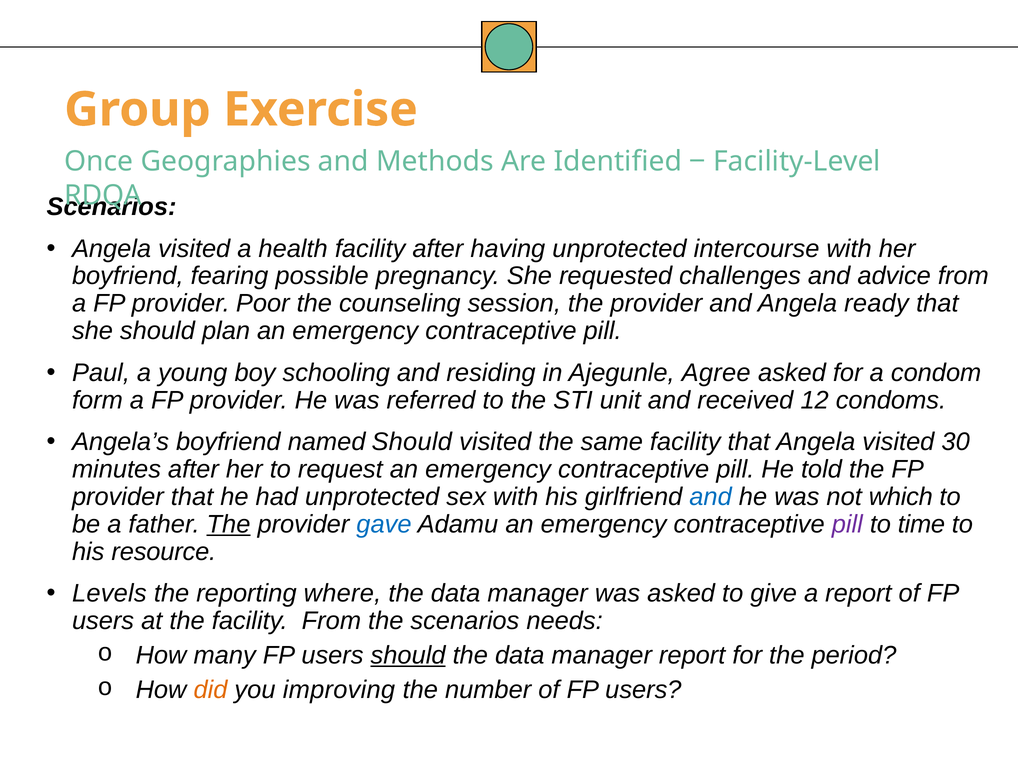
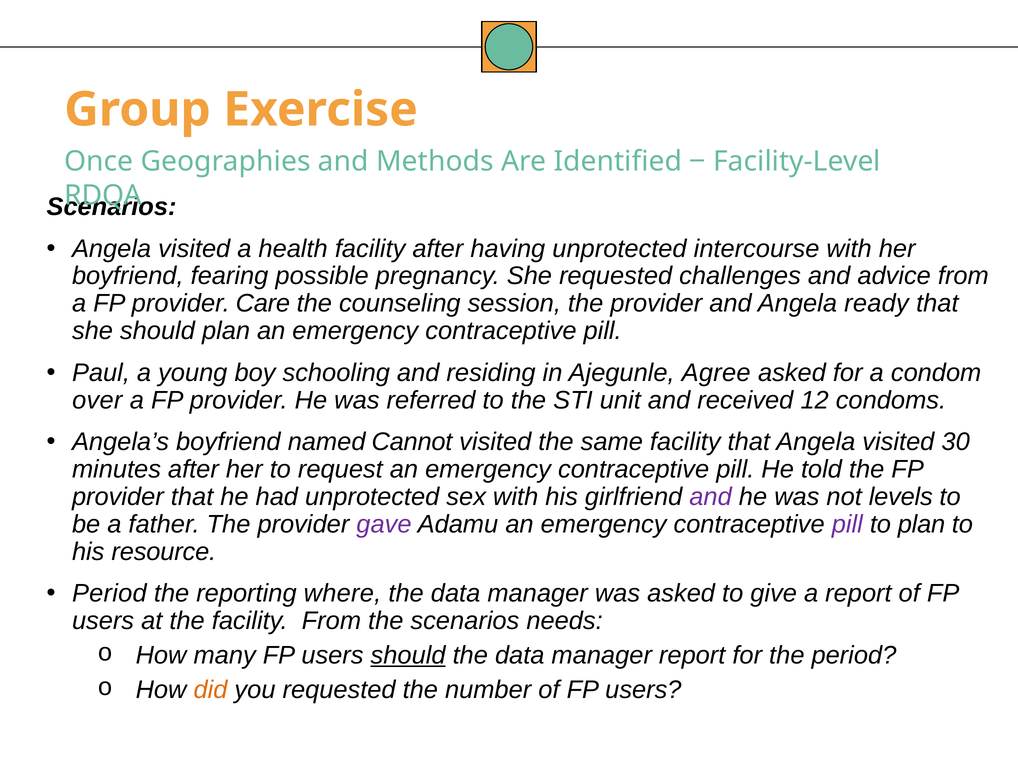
Poor: Poor -> Care (263, 304)
form: form -> over (97, 400)
named Should: Should -> Cannot (412, 442)
and colour: blue -> purple (711, 497)
which: which -> levels (901, 497)
The underline: present -> none (229, 525)
gave colour: blue -> purple (384, 525)
to time: time -> plan (922, 525)
Levels: Levels -> Period (109, 594)
you improving: improving -> requested (339, 690)
